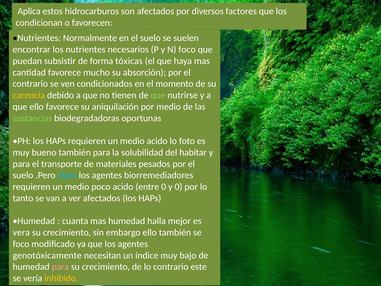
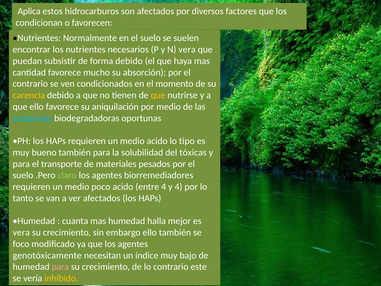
N foco: foco -> vera (187, 49)
forma tóxicas: tóxicas -> debido (129, 61)
que colour: light green -> yellow (158, 95)
sustancias colour: light green -> light blue (32, 118)
foto: foto -> tipo (187, 141)
habitar: habitar -> tóxicas (193, 152)
claro colour: light blue -> light green (67, 175)
entre 0: 0 -> 4 (164, 187)
y 0: 0 -> 4 (178, 187)
